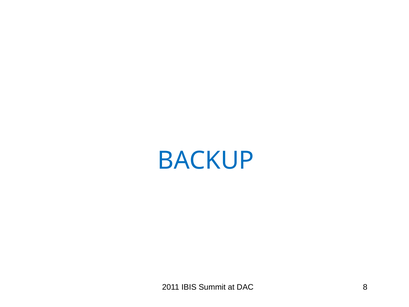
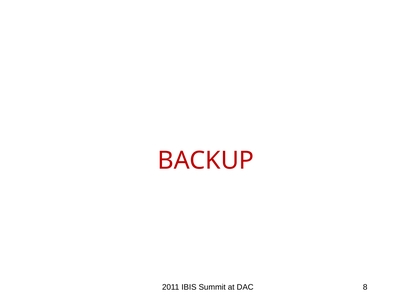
BACKUP colour: blue -> red (206, 160)
